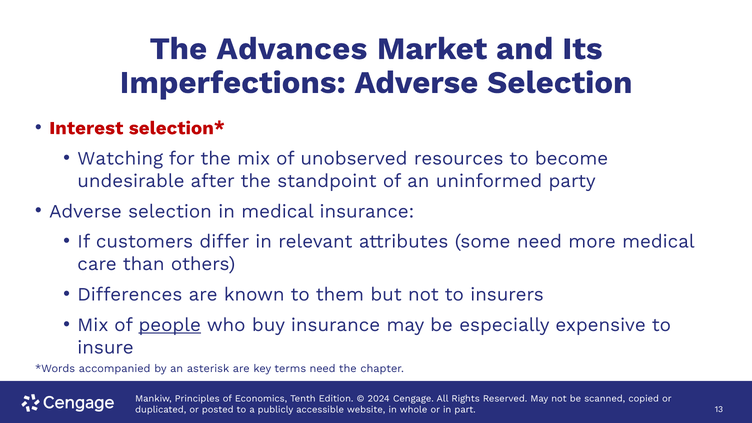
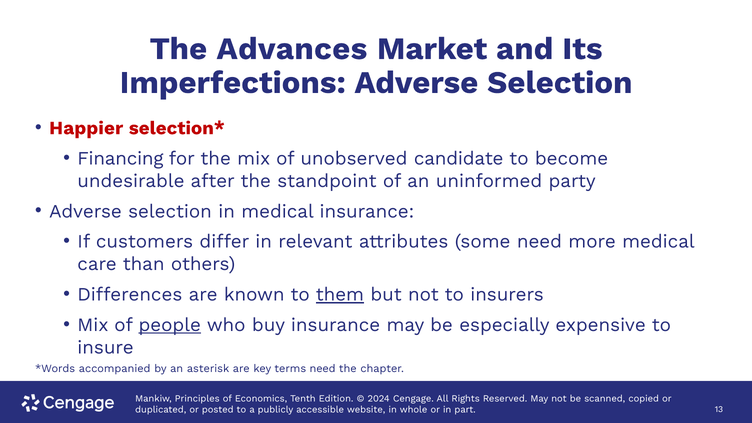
Interest: Interest -> Happier (86, 128)
Watching: Watching -> Financing (120, 158)
resources: resources -> candidate (459, 158)
them underline: none -> present (340, 295)
